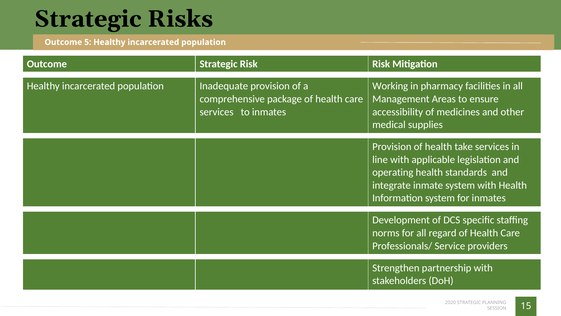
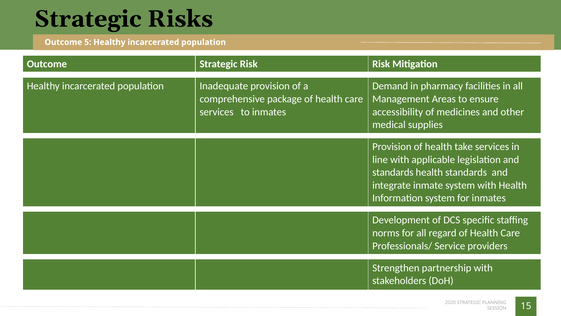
Working: Working -> Demand (390, 86)
operating: operating -> standards (393, 172)
